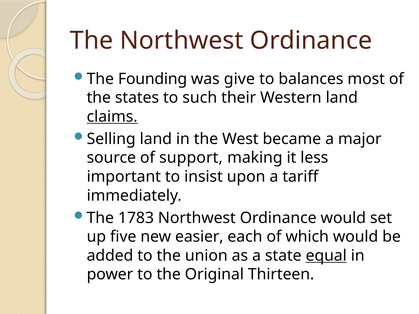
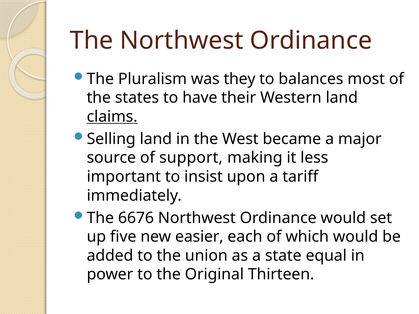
Founding: Founding -> Pluralism (152, 79)
give: give -> they (240, 79)
such: such -> have (200, 98)
1783: 1783 -> 6676 (136, 218)
equal underline: present -> none (326, 256)
